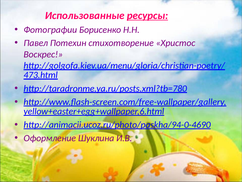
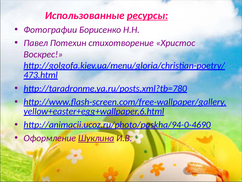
Шуклина underline: none -> present (96, 138)
